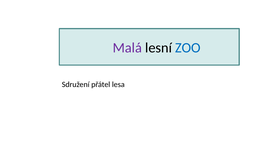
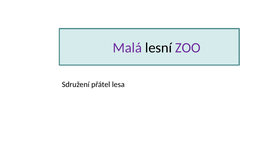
ZOO colour: blue -> purple (188, 48)
